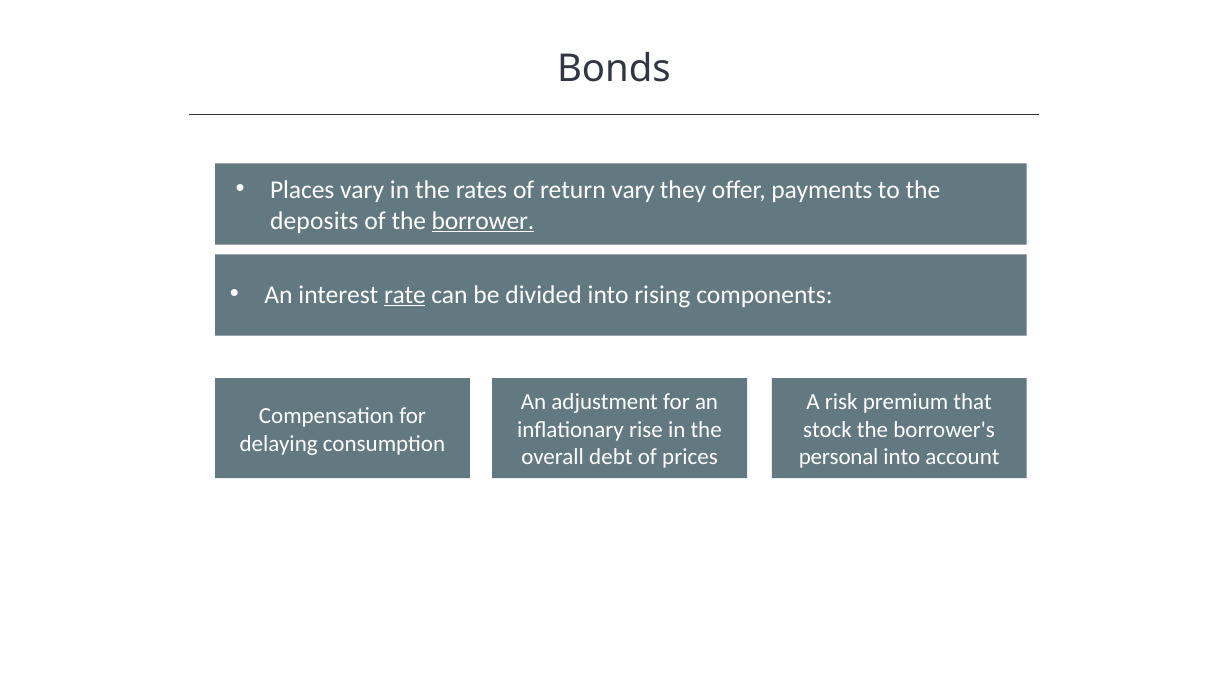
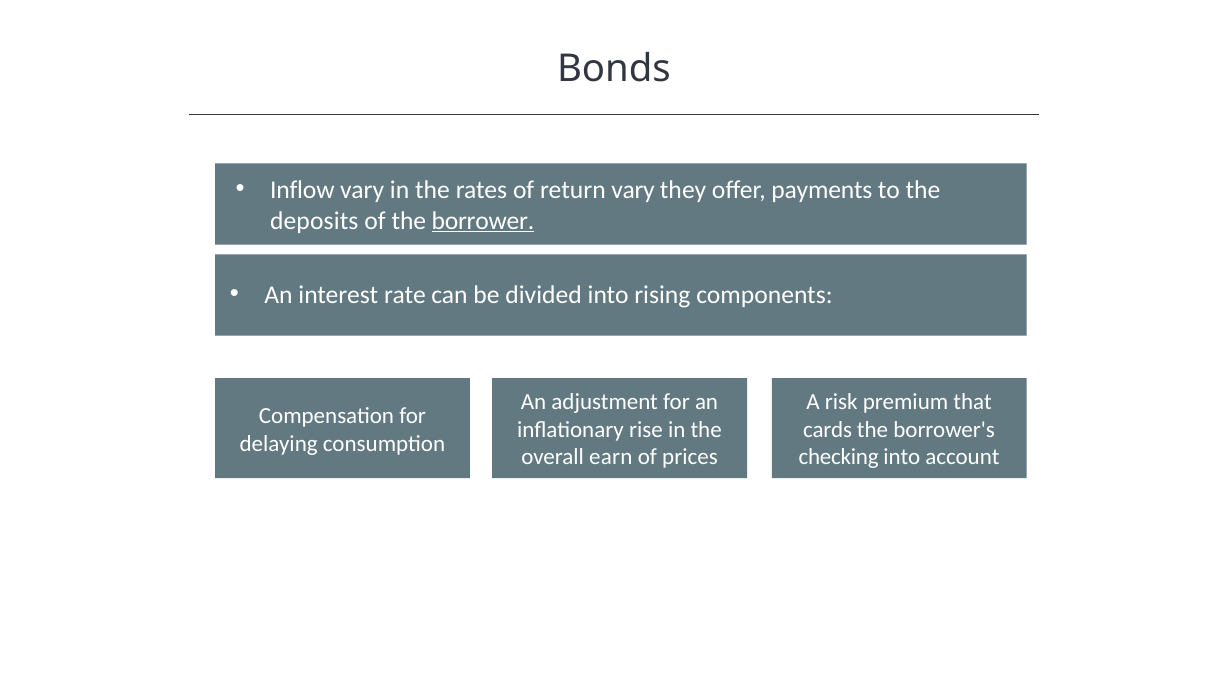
Places: Places -> Inflow (302, 190)
rate underline: present -> none (405, 295)
stock: stock -> cards (828, 430)
debt: debt -> earn (611, 457)
personal: personal -> checking (839, 457)
